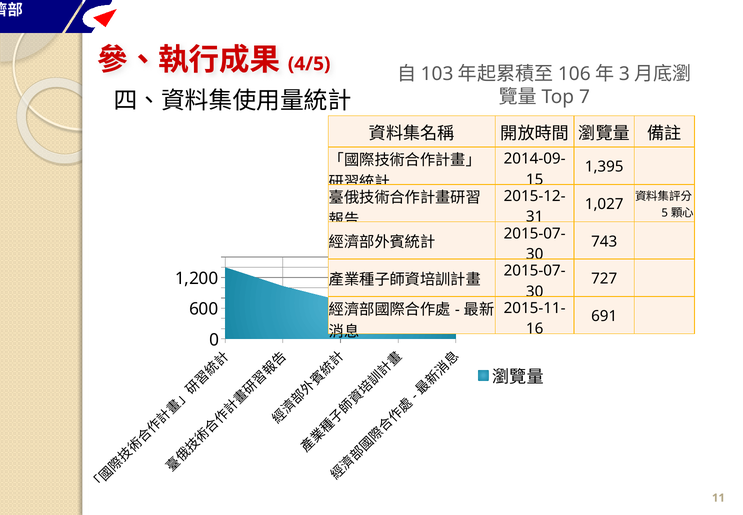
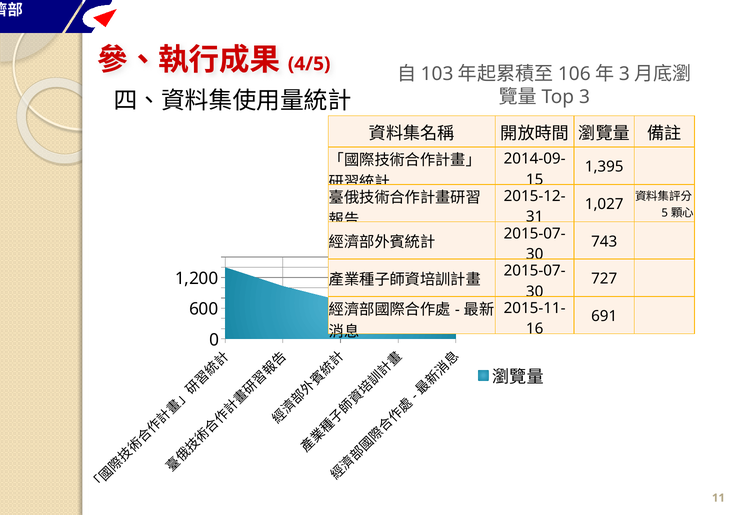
7: 7 -> 3 (584, 97)
